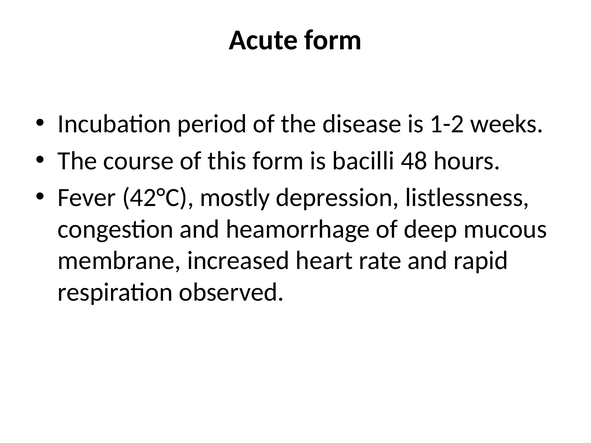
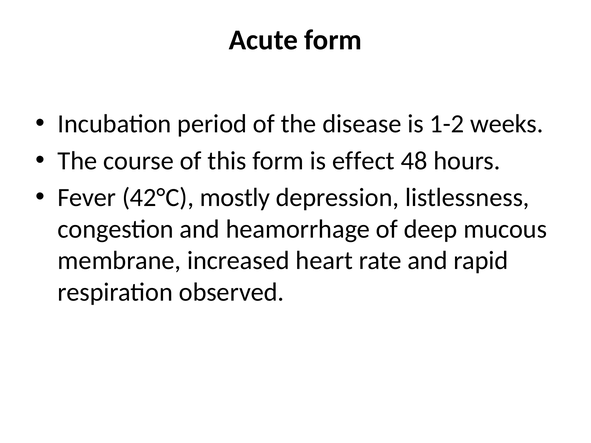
bacilli: bacilli -> effect (363, 161)
